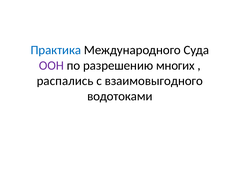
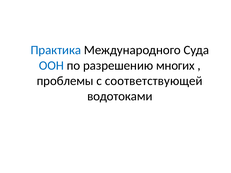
ООН colour: purple -> blue (51, 66)
распались: распались -> проблемы (65, 81)
взаимовыгодного: взаимовыгодного -> соответствующей (154, 81)
